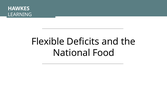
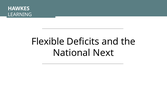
Food: Food -> Next (103, 53)
